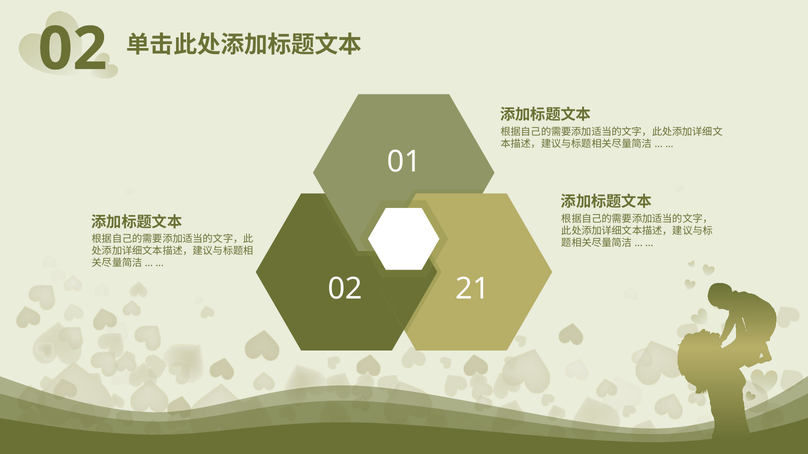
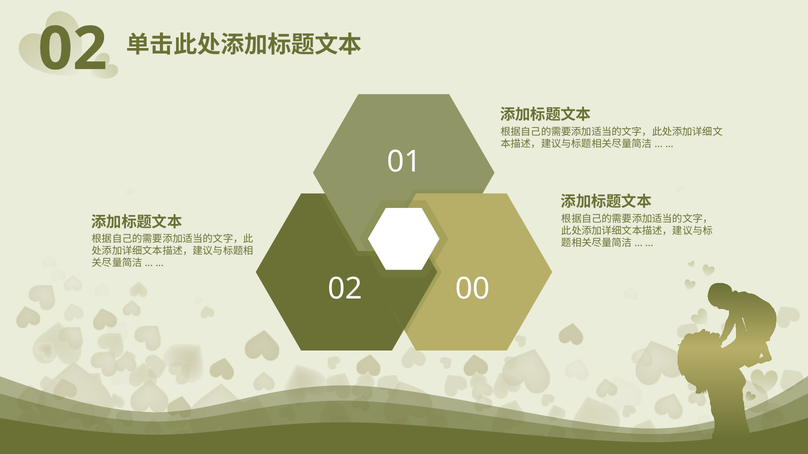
21: 21 -> 00 (472, 289)
